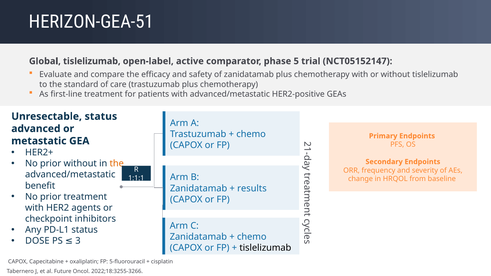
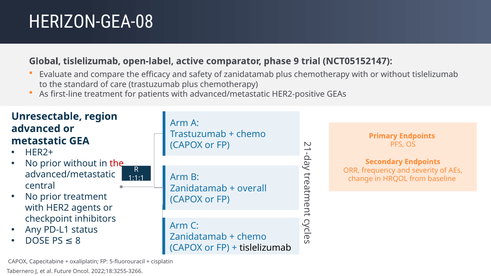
HERIZON-GEA-51: HERIZON-GEA-51 -> HERIZON-GEA-08 (91, 22)
5: 5 -> 9 (296, 61)
Unresectable status: status -> region (101, 116)
the colour: orange -> red (117, 164)
benefit: benefit -> central (40, 186)
results: results -> overall (252, 188)
3: 3 -> 8 (78, 241)
